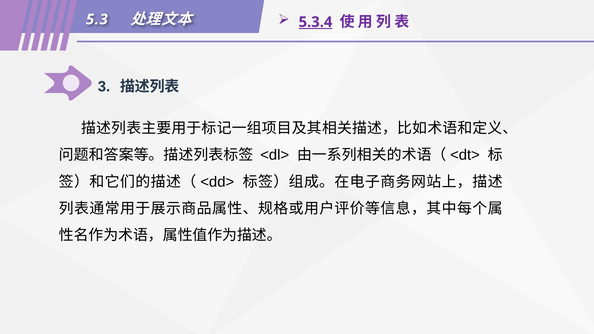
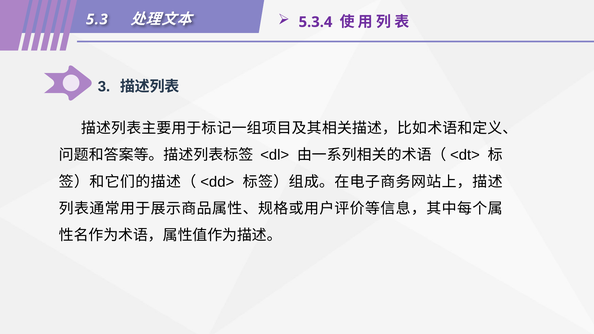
5.3.4 underline: present -> none (315, 22)
